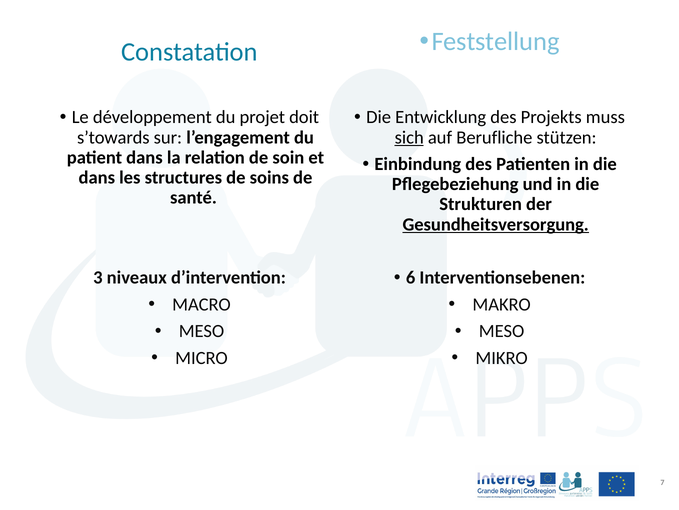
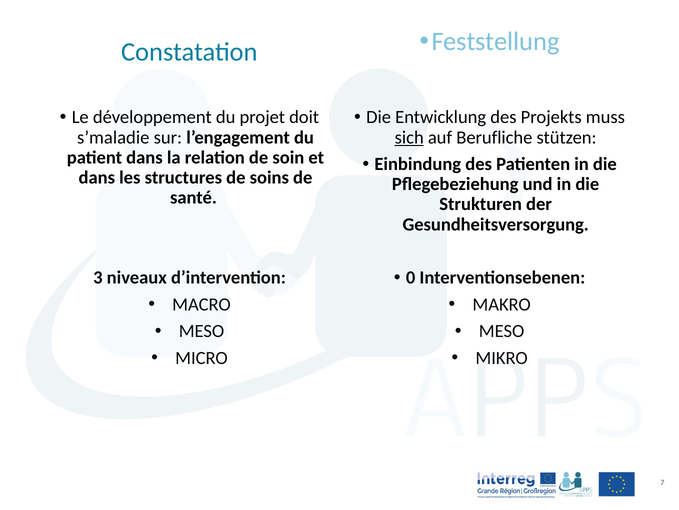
s’towards: s’towards -> s’maladie (113, 137)
Gesundheitsversorgung underline: present -> none (496, 224)
6: 6 -> 0 (411, 277)
